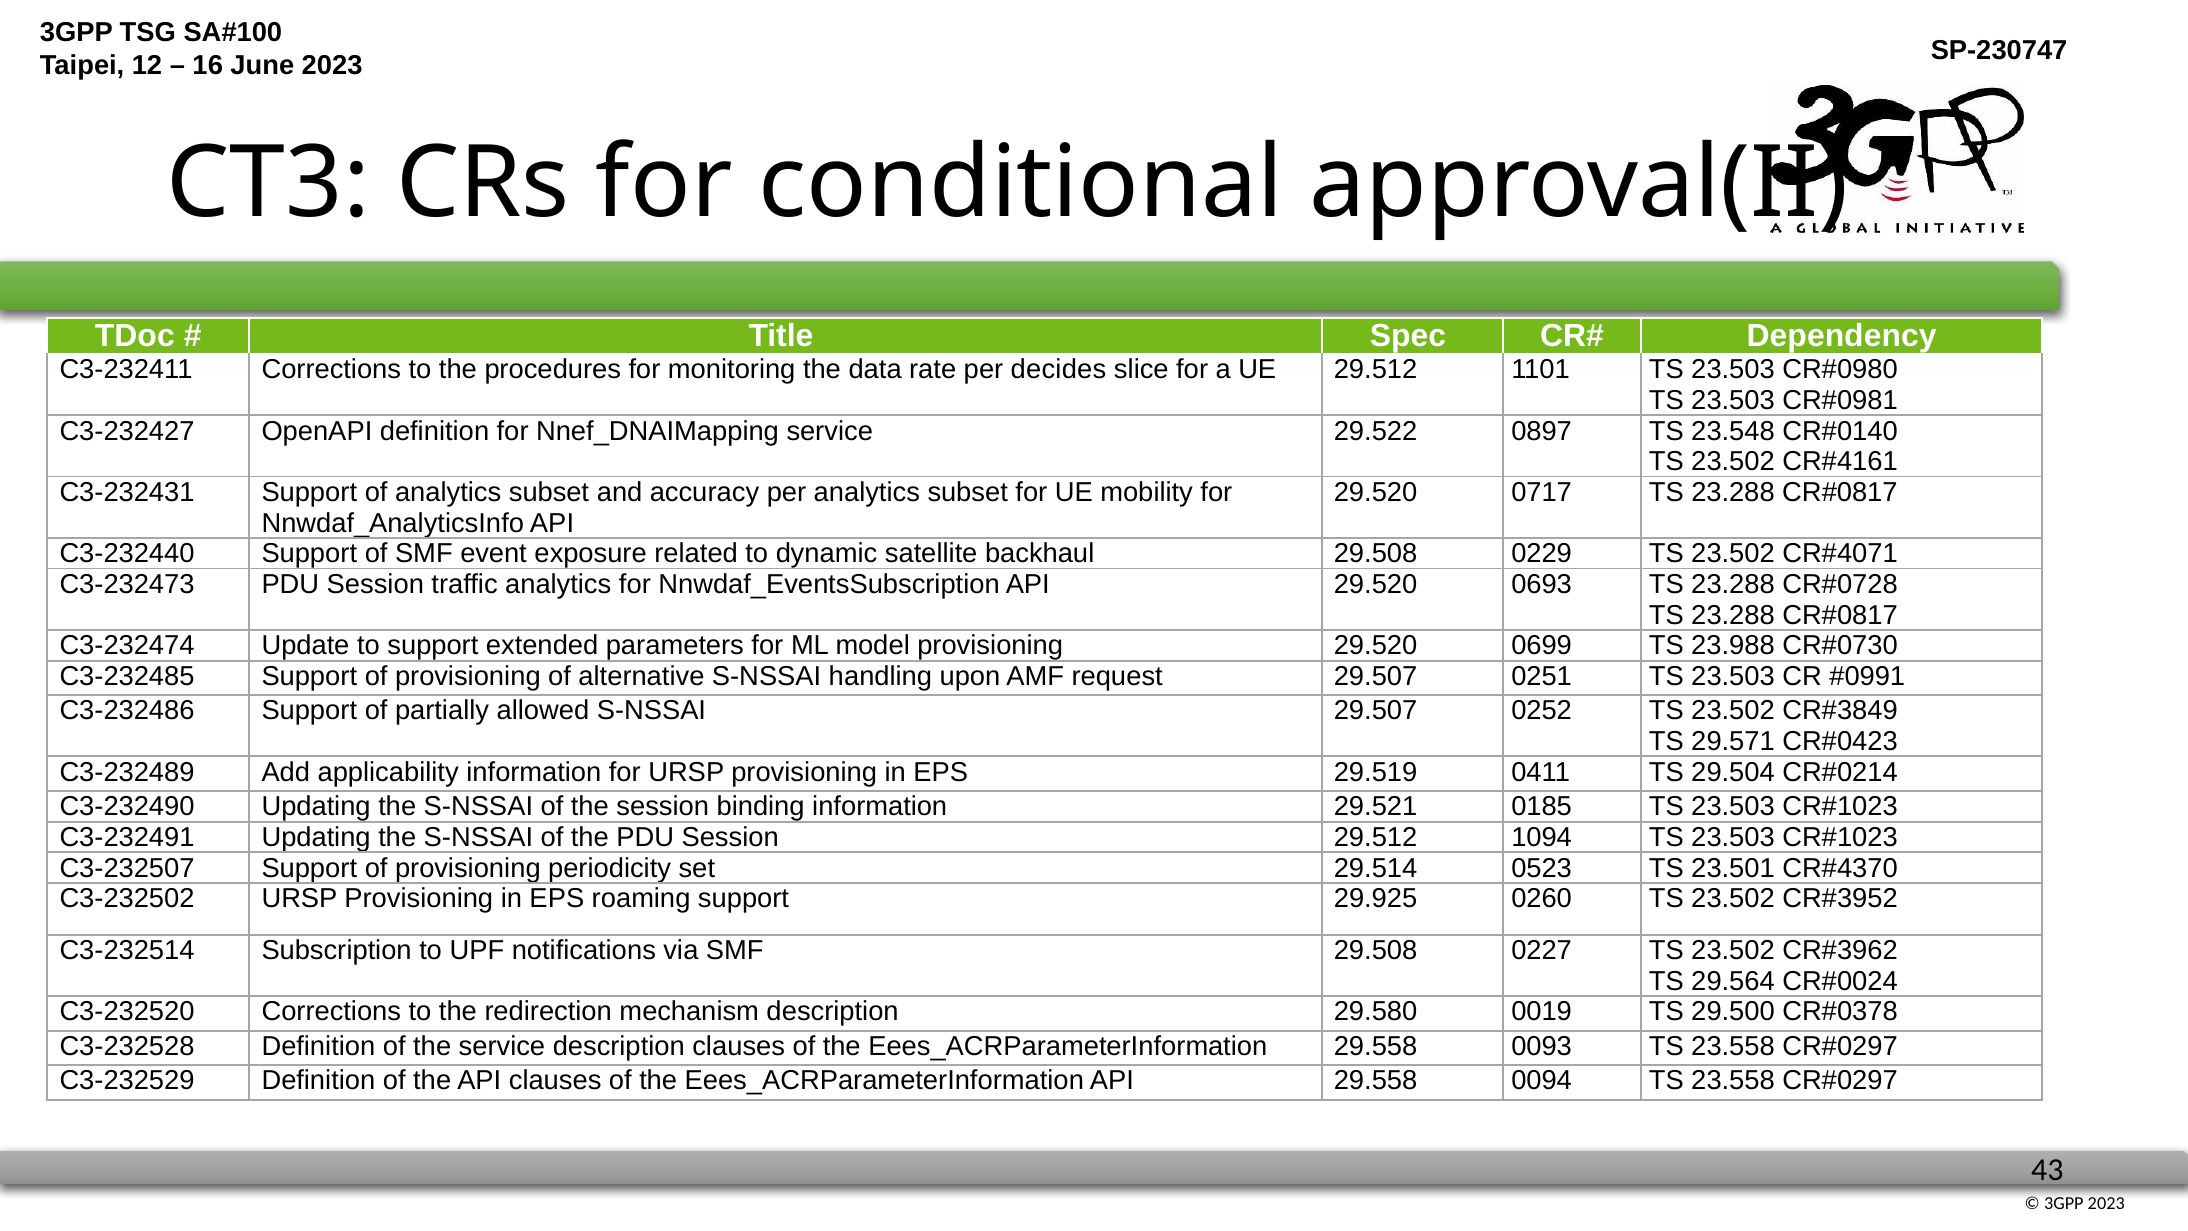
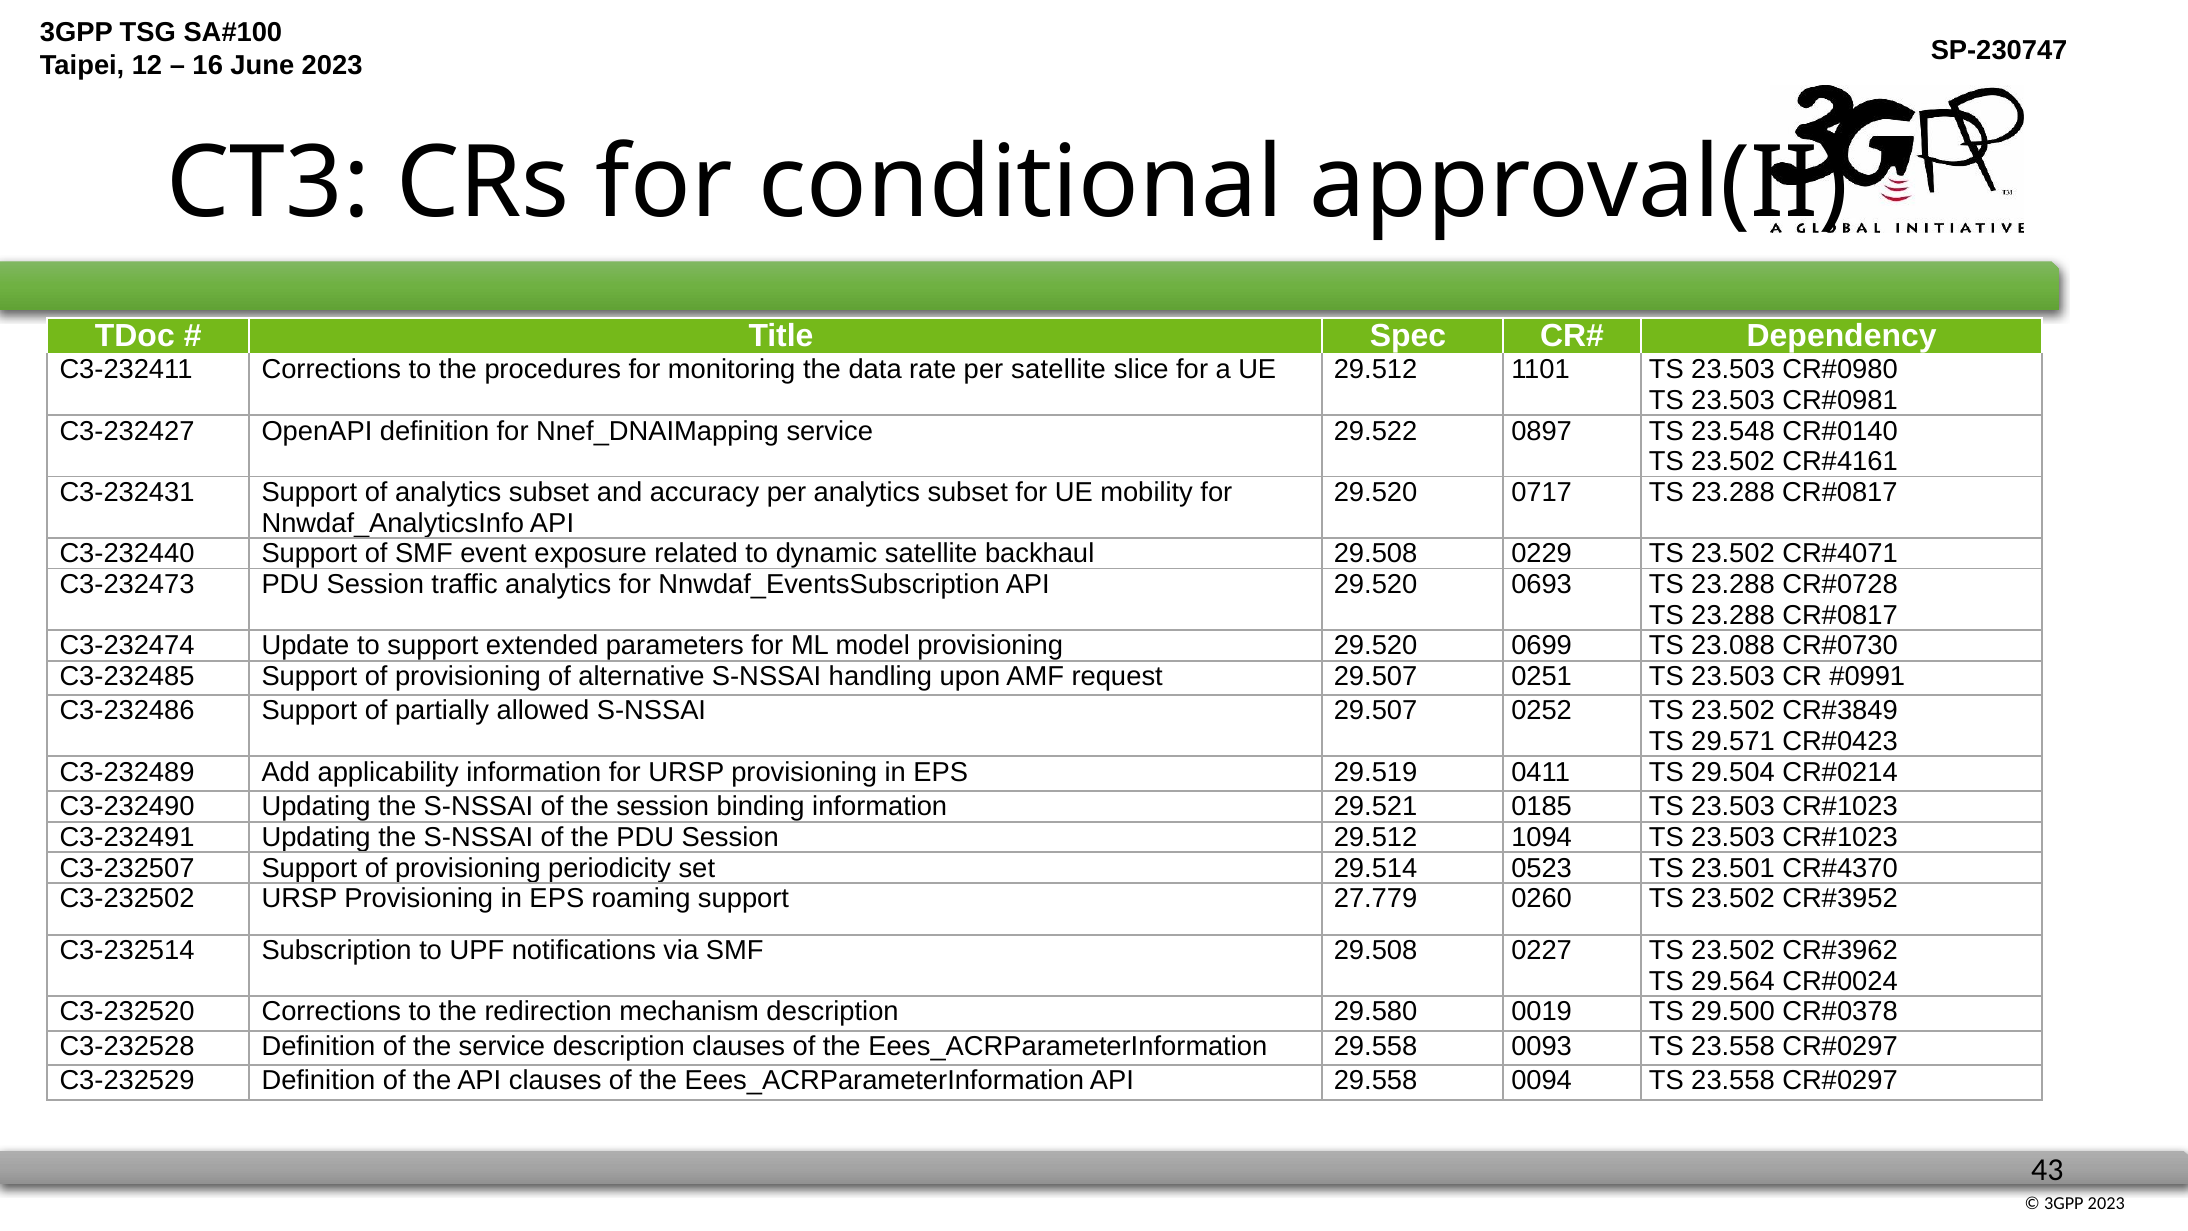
per decides: decides -> satellite (1058, 370)
23.988: 23.988 -> 23.088 (1733, 646)
29.925: 29.925 -> 27.779 (1376, 899)
